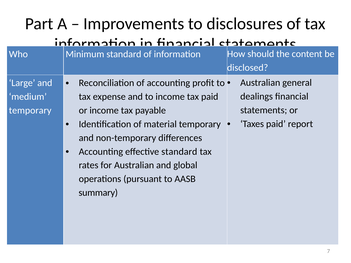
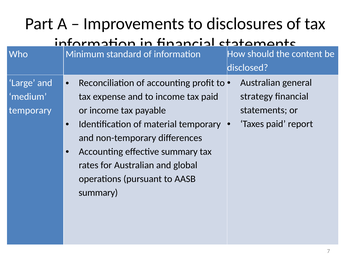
dealings: dealings -> strategy (257, 97)
effective standard: standard -> summary (179, 152)
